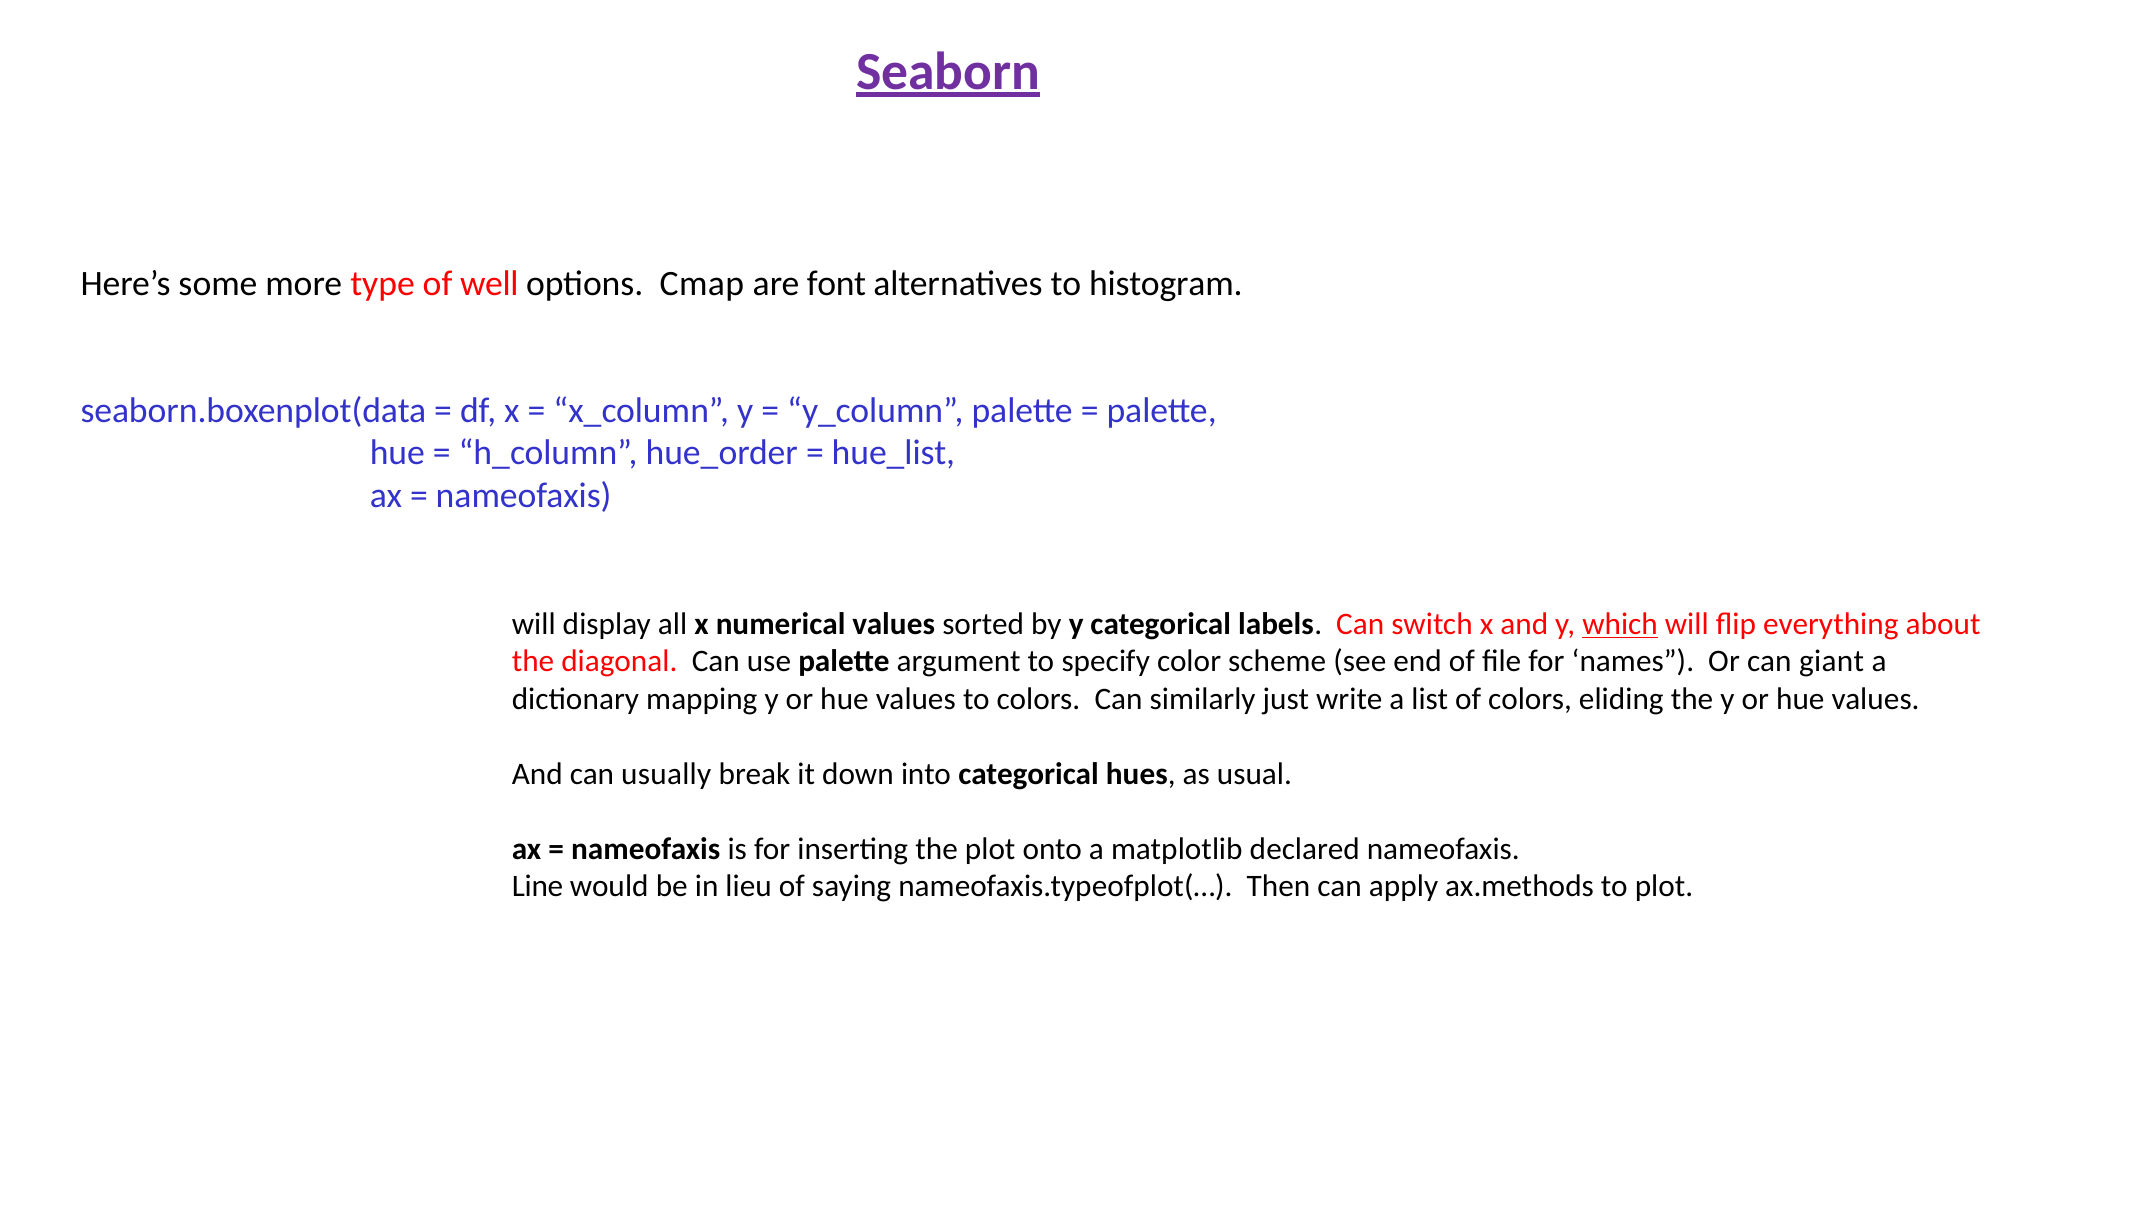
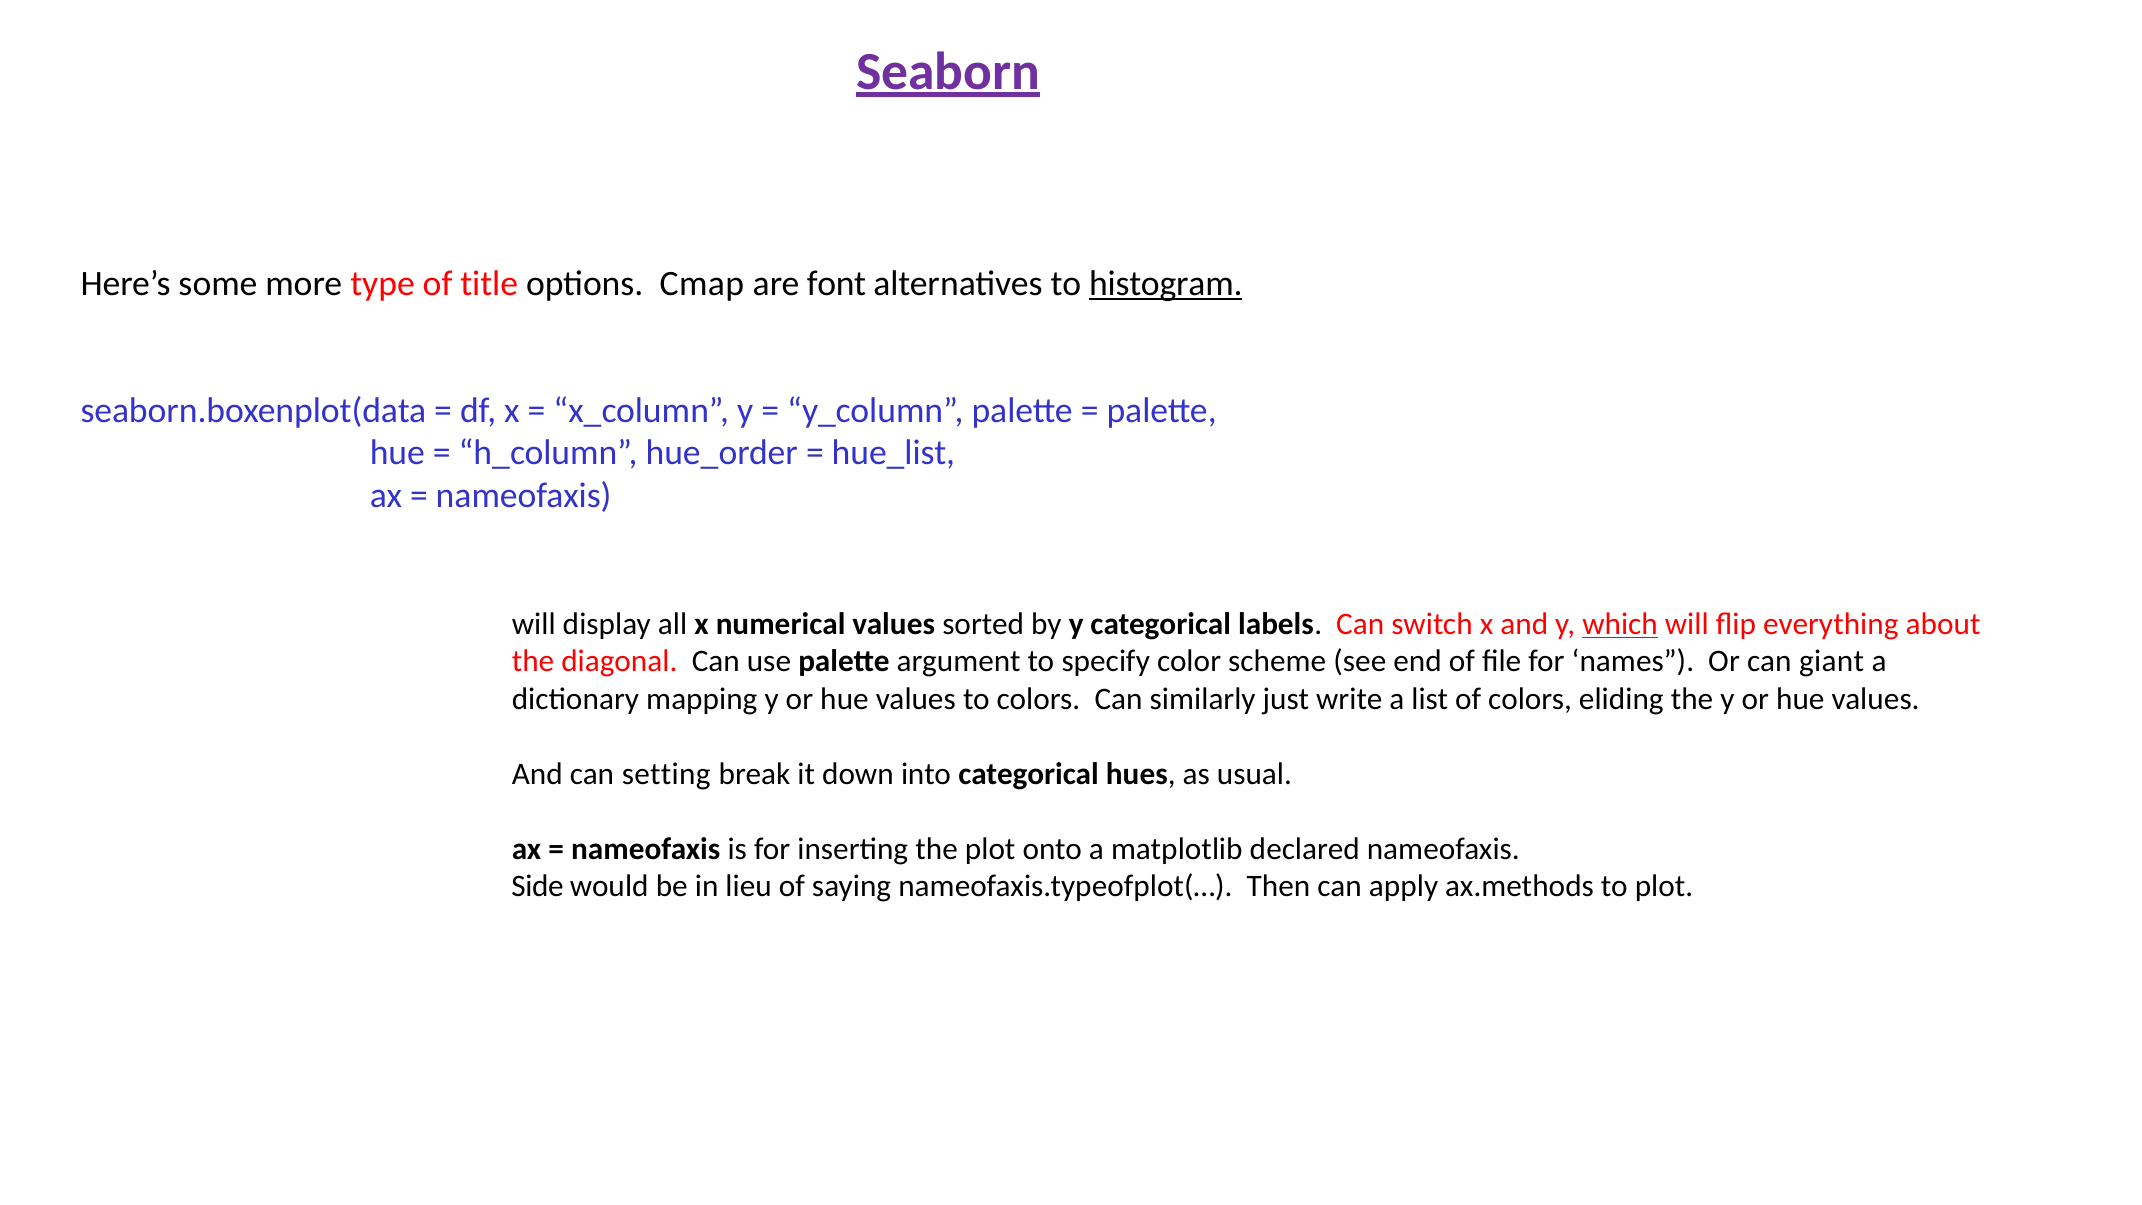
well: well -> title (489, 284)
histogram underline: none -> present (1166, 284)
usually: usually -> setting (666, 774)
Line: Line -> Side (538, 887)
